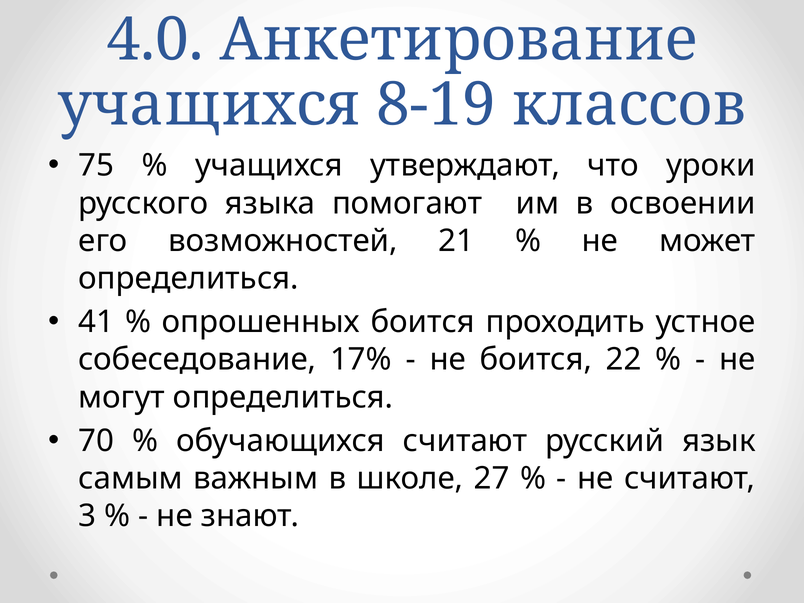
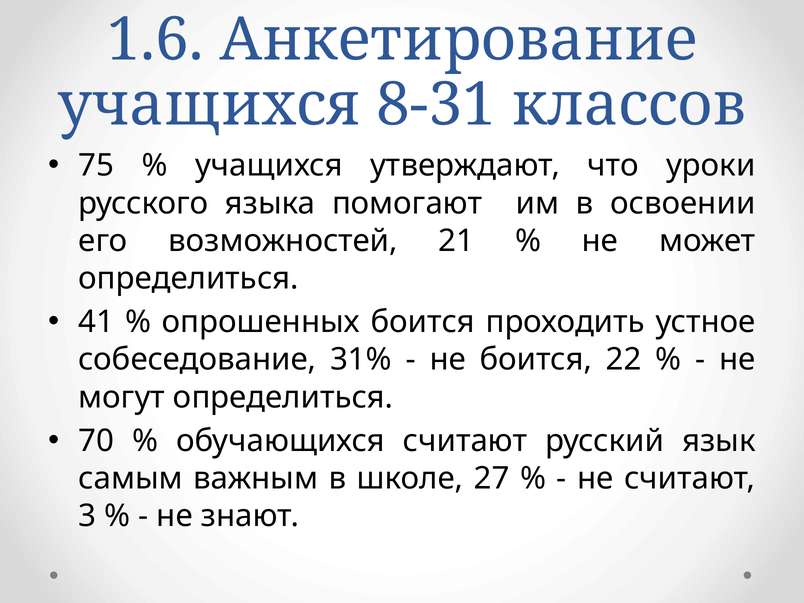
4.0: 4.0 -> 1.6 (155, 40)
8-19: 8-19 -> 8-31 (436, 105)
17%: 17% -> 31% (361, 360)
